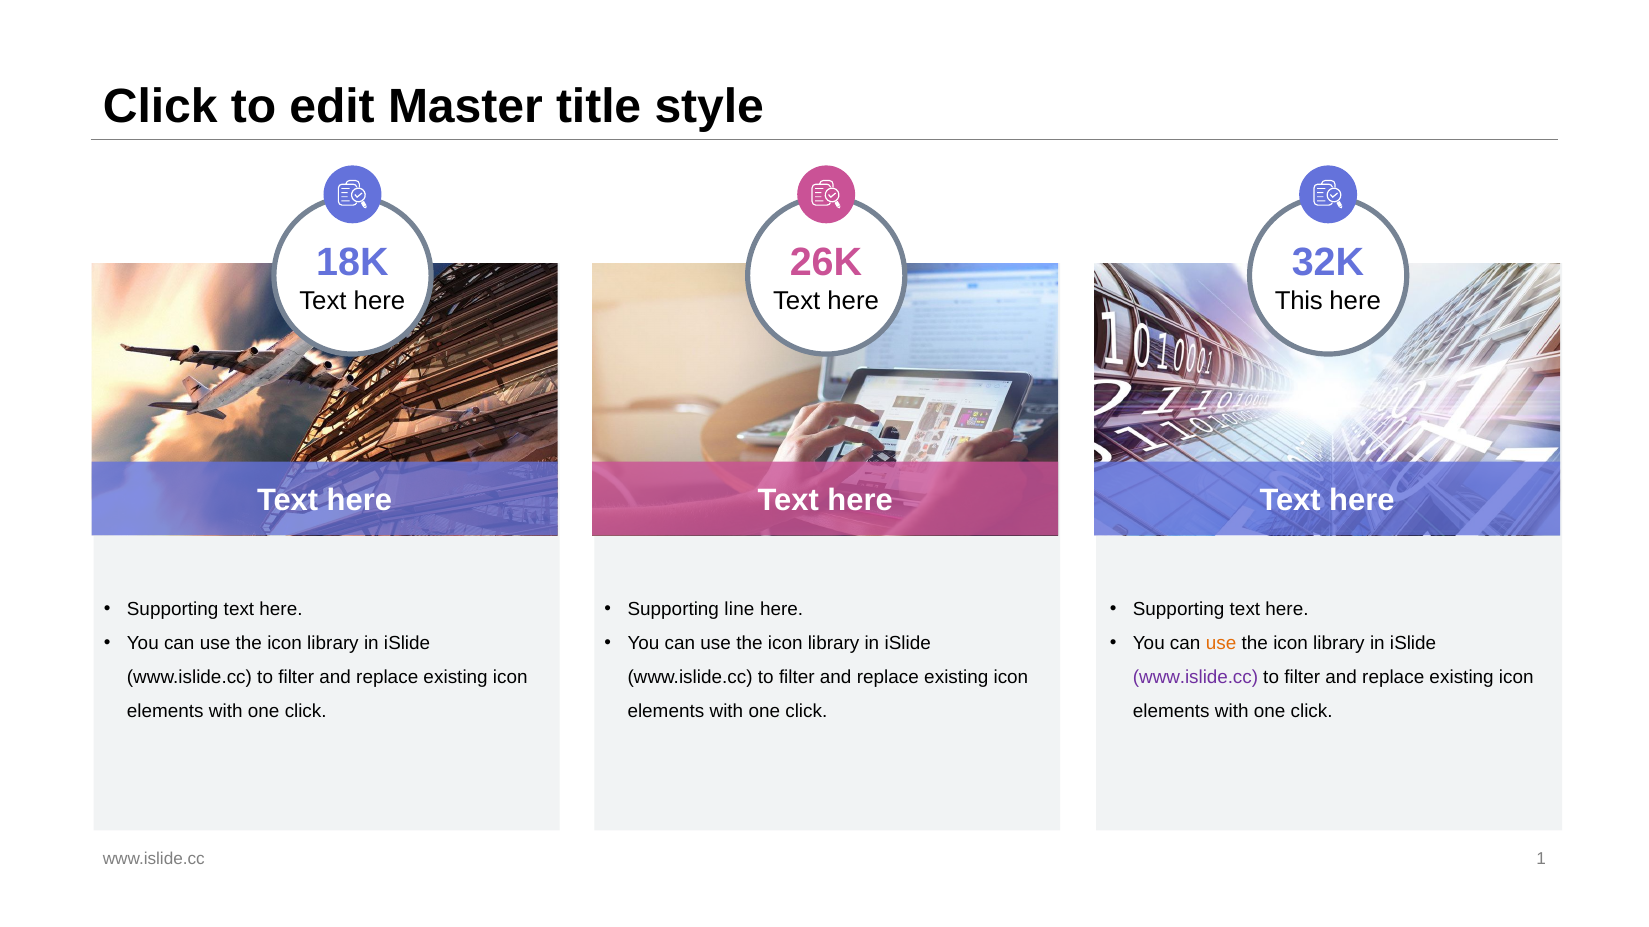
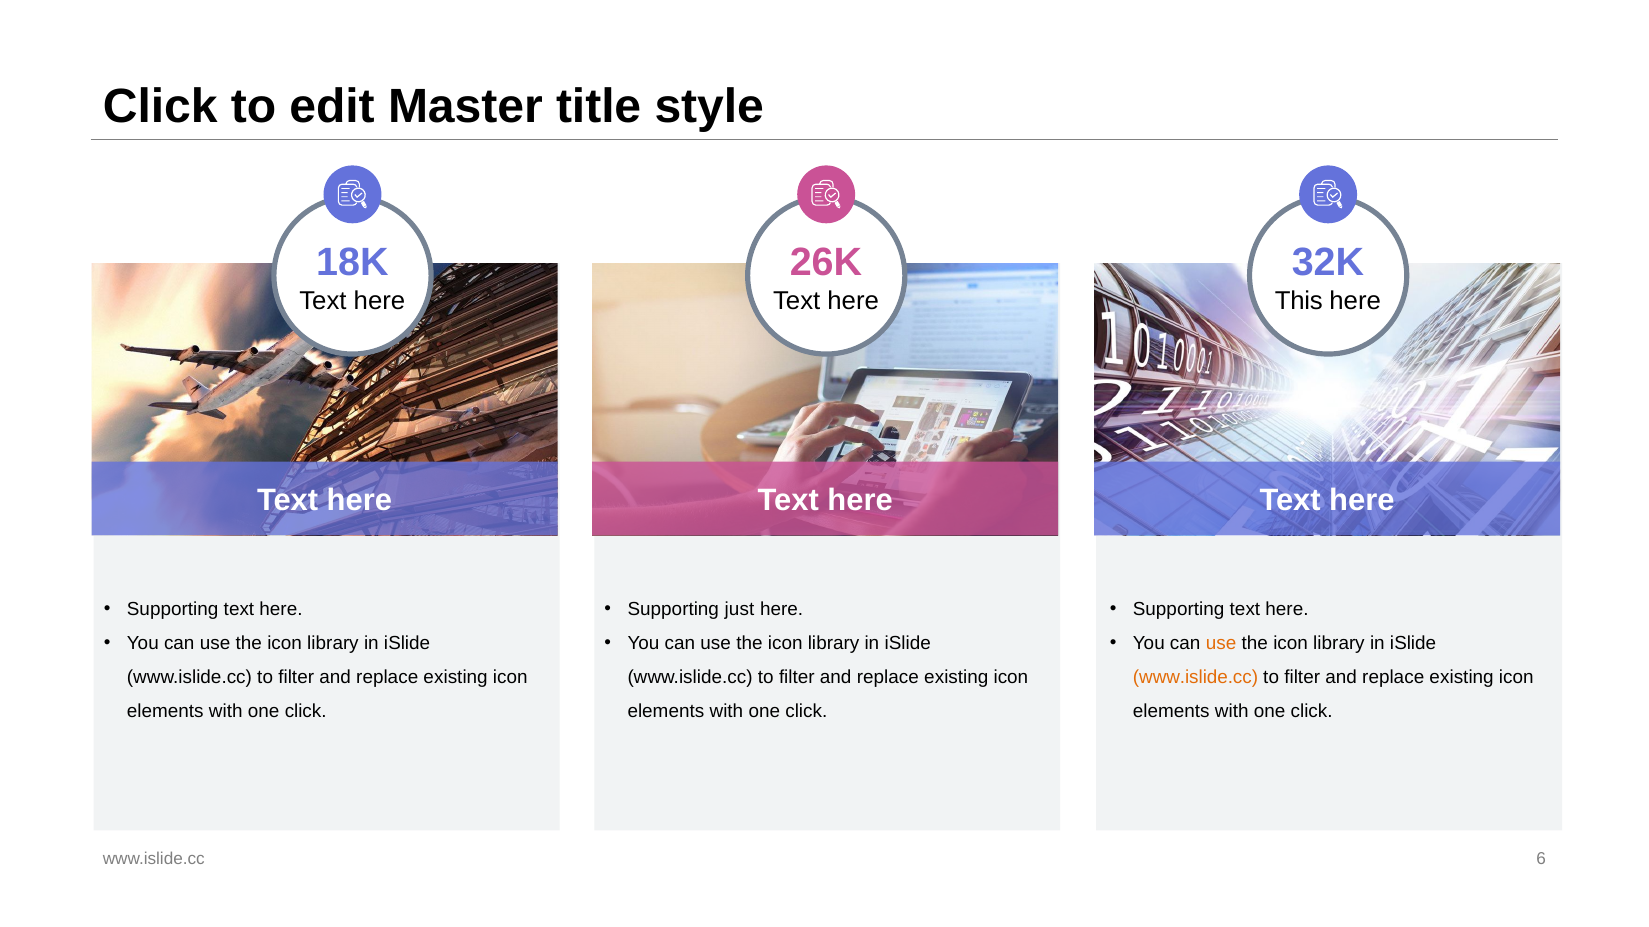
line: line -> just (739, 609)
www.islide.cc colour: purple -> orange (1195, 678)
1: 1 -> 6 (1541, 859)
